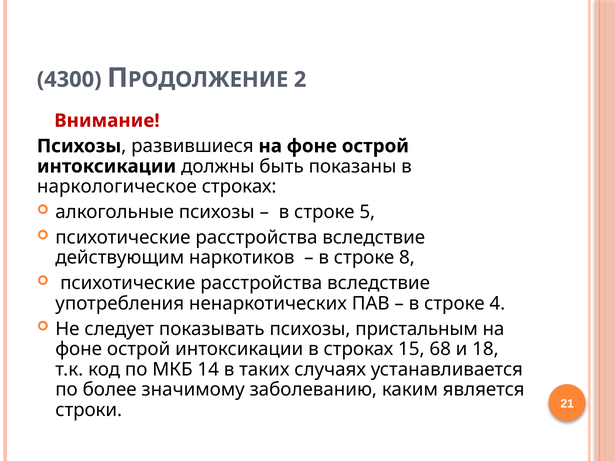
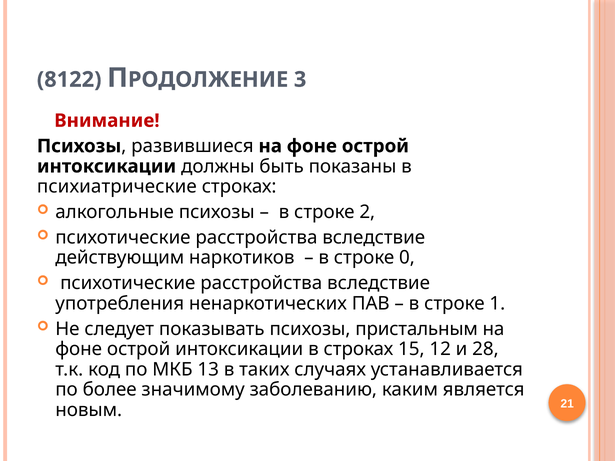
4300: 4300 -> 8122 (69, 80)
2: 2 -> 3 (300, 80)
наркологическое: наркологическое -> психиатрические (117, 187)
5: 5 -> 2 (367, 212)
8: 8 -> 0 (407, 258)
4: 4 -> 1 (497, 304)
68: 68 -> 12 (440, 349)
18: 18 -> 28 (485, 349)
14: 14 -> 13 (208, 370)
строки: строки -> новым (89, 410)
